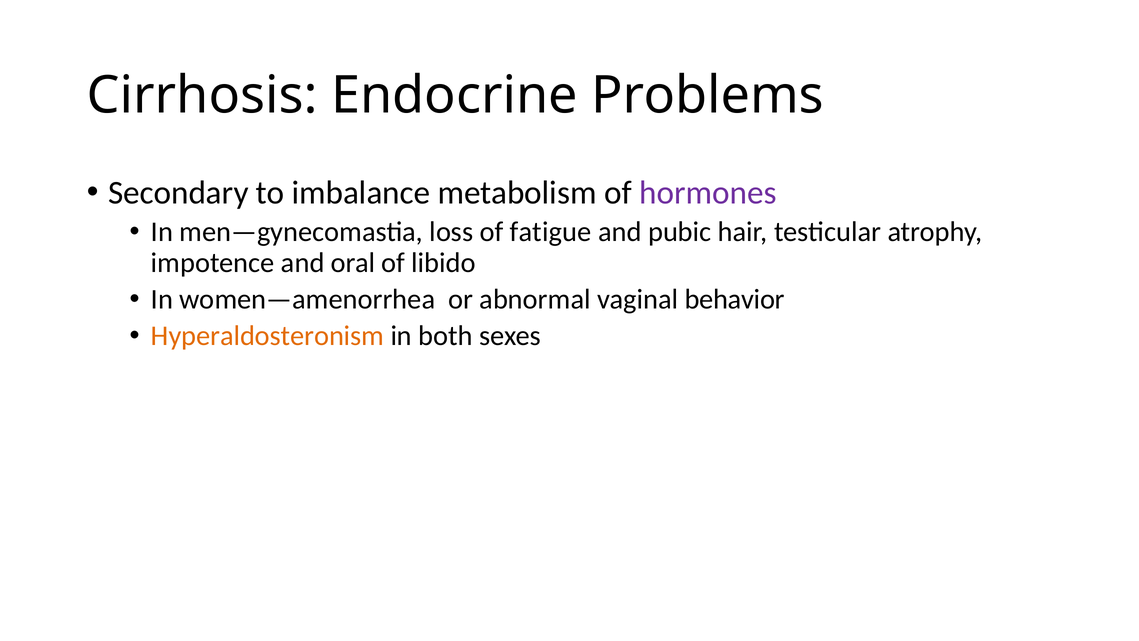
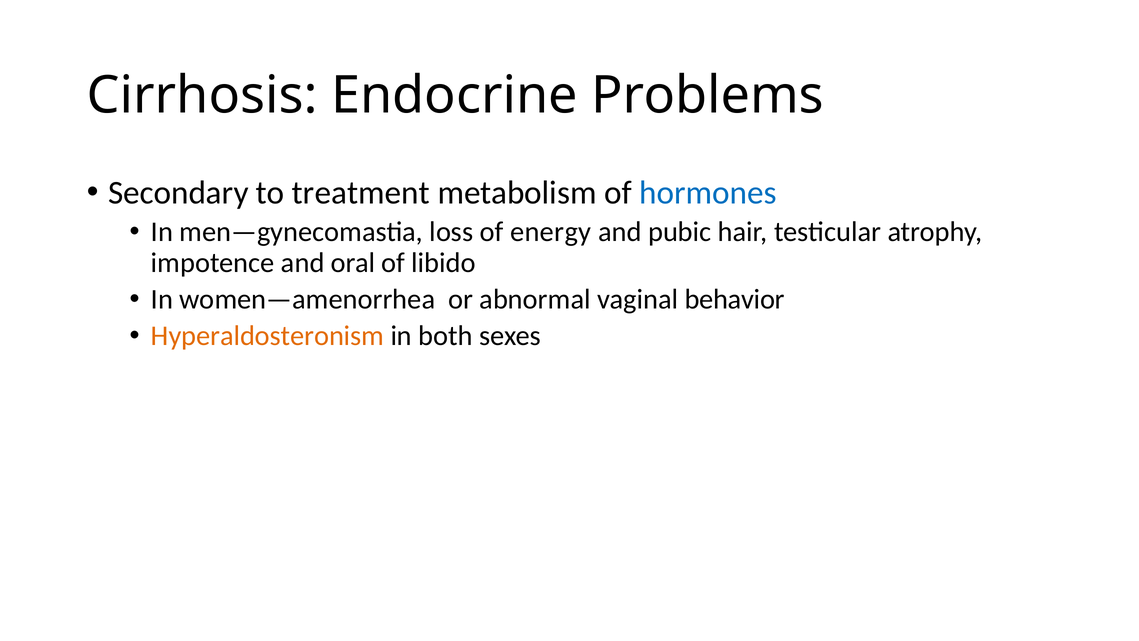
imbalance: imbalance -> treatment (361, 193)
hormones colour: purple -> blue (708, 193)
fatigue: fatigue -> energy (551, 232)
